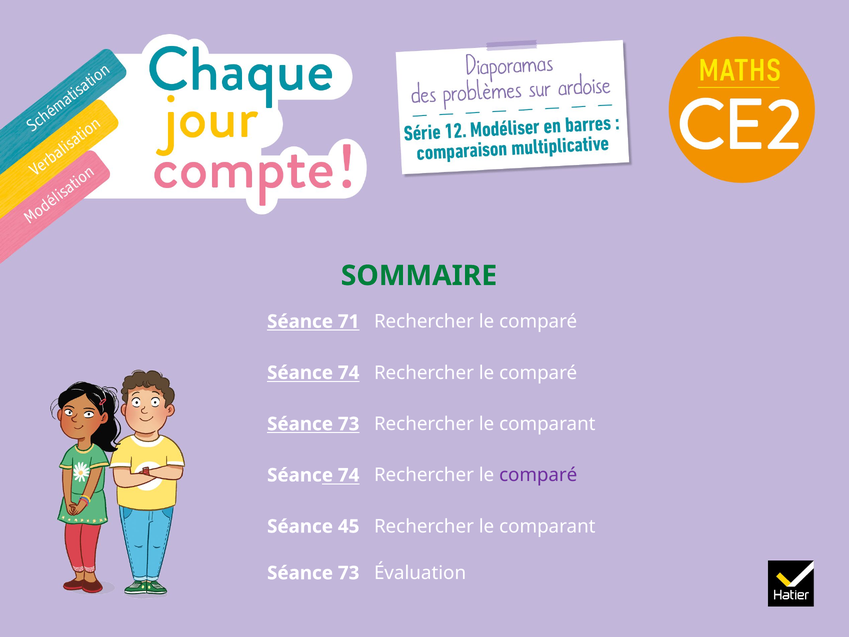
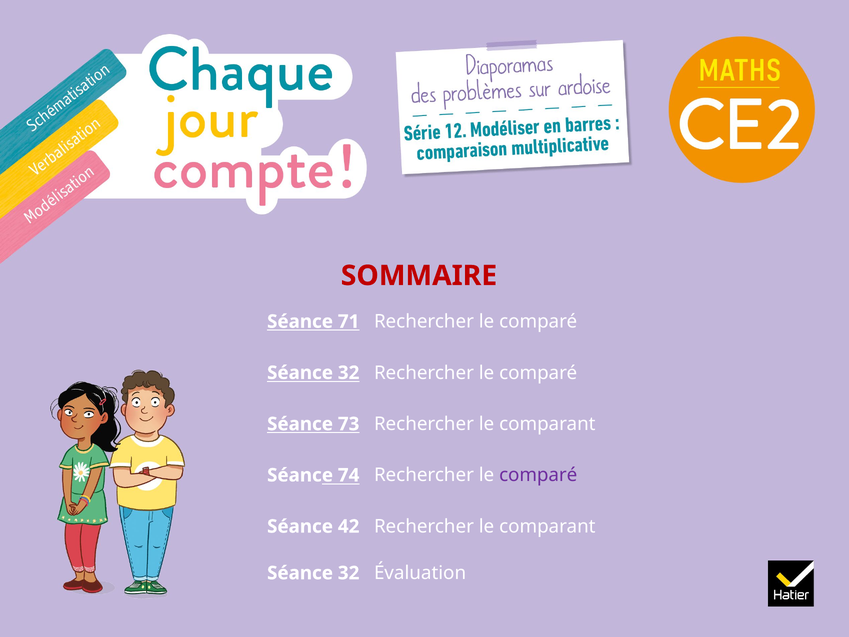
SOMMAIRE colour: green -> red (419, 276)
74: 74 -> 32 (349, 373)
45: 45 -> 42 (349, 526)
73: 73 -> 32 (349, 573)
